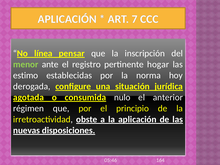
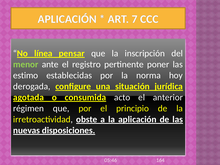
hogar: hogar -> poner (158, 64)
nulo: nulo -> acto (122, 97)
